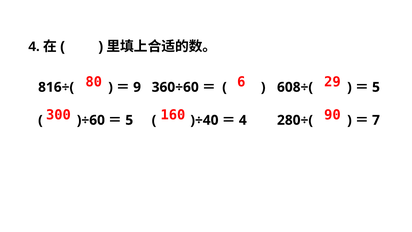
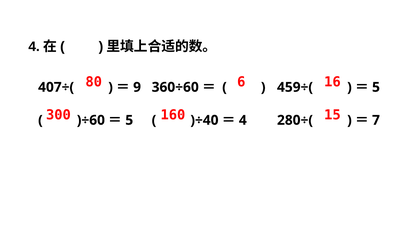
29: 29 -> 16 (332, 82)
816÷(: 816÷( -> 407÷( (56, 87)
608÷(: 608÷( -> 459÷( (295, 87)
90: 90 -> 15 (332, 115)
